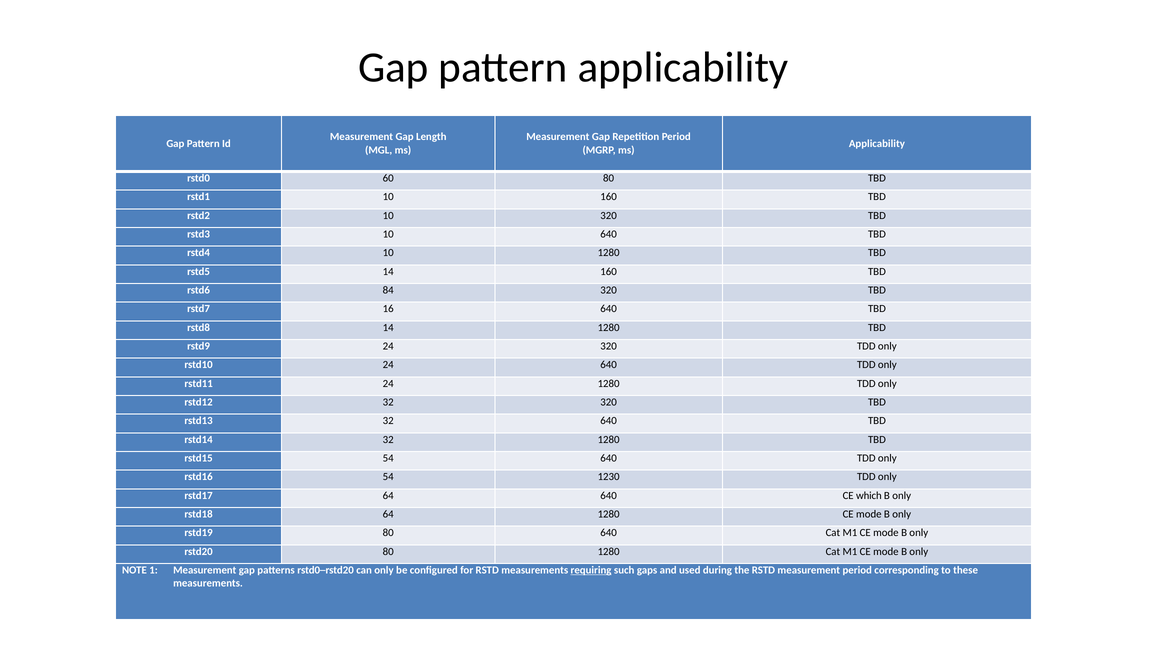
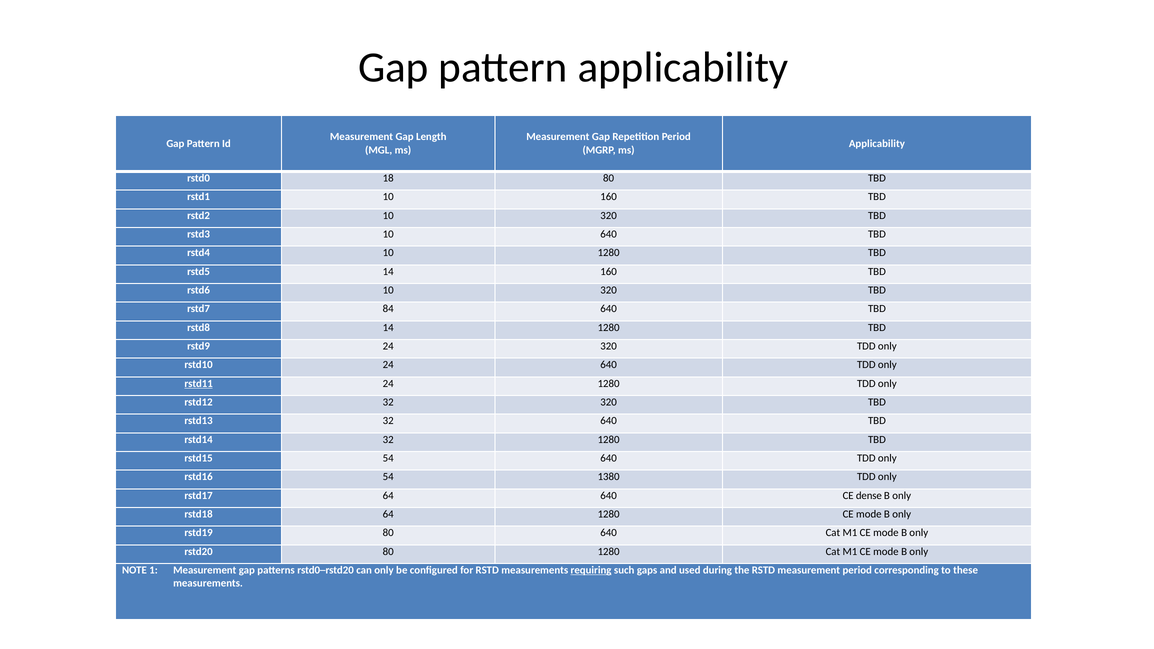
60: 60 -> 18 (388, 178)
rstd6 84: 84 -> 10 (388, 290)
16: 16 -> 84 (388, 309)
rstd11 underline: none -> present (199, 384)
1230: 1230 -> 1380 (609, 477)
which: which -> dense (869, 496)
